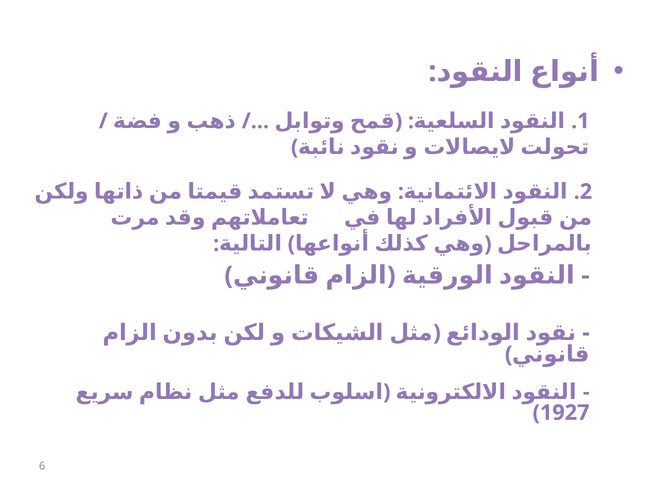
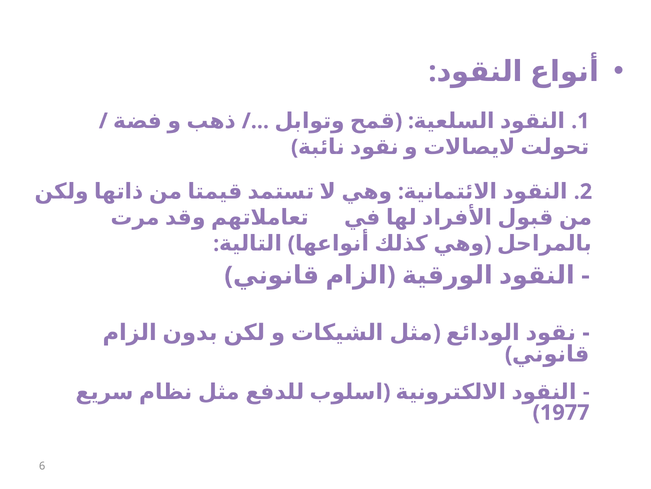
1927: 1927 -> 1977 (565, 412)
